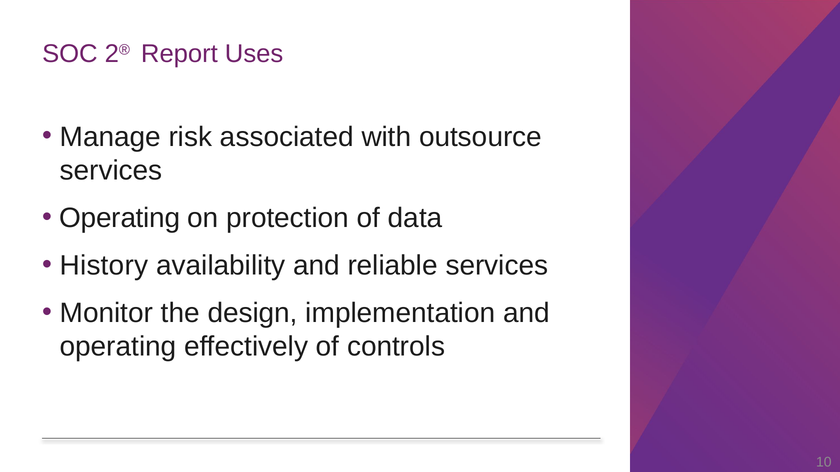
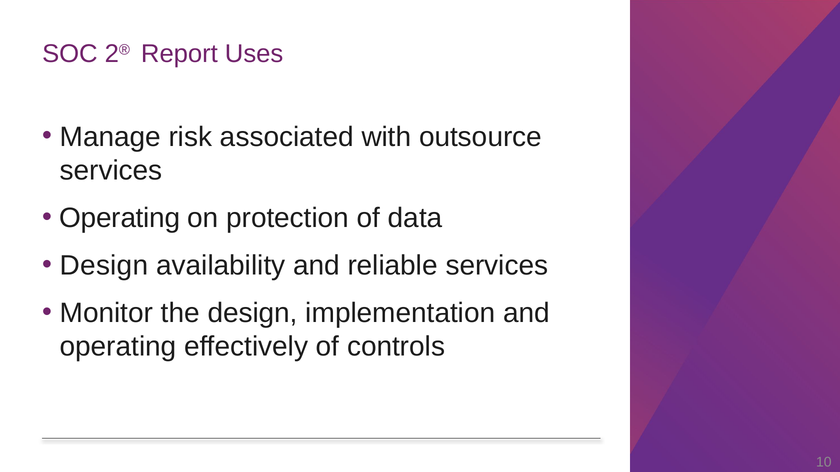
History: History -> Design (104, 266)
